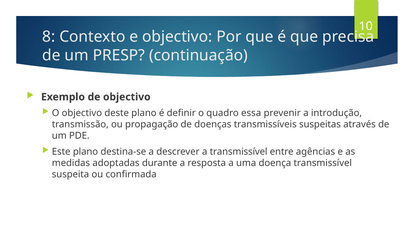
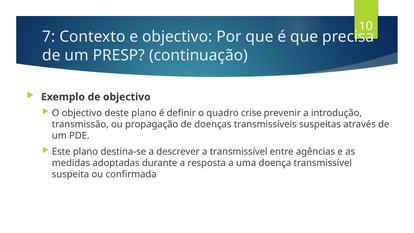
8: 8 -> 7 (49, 37)
essa: essa -> crise (251, 113)
